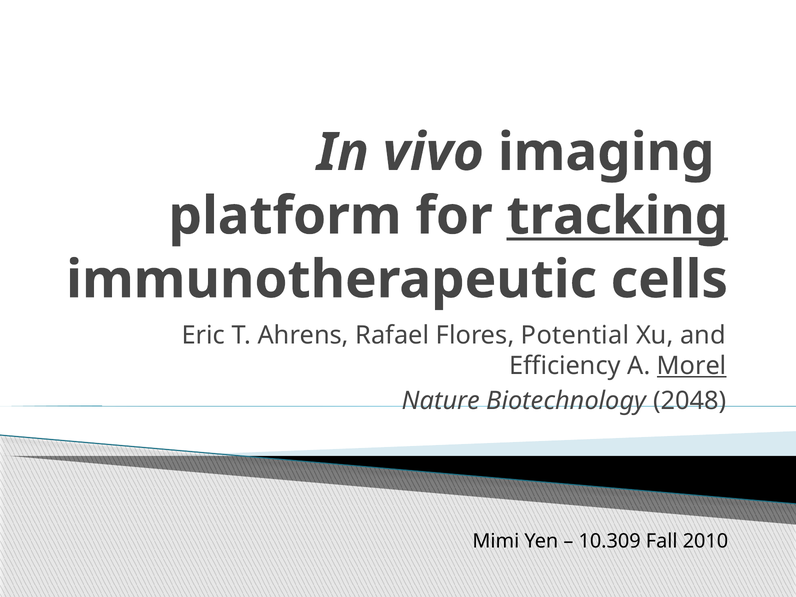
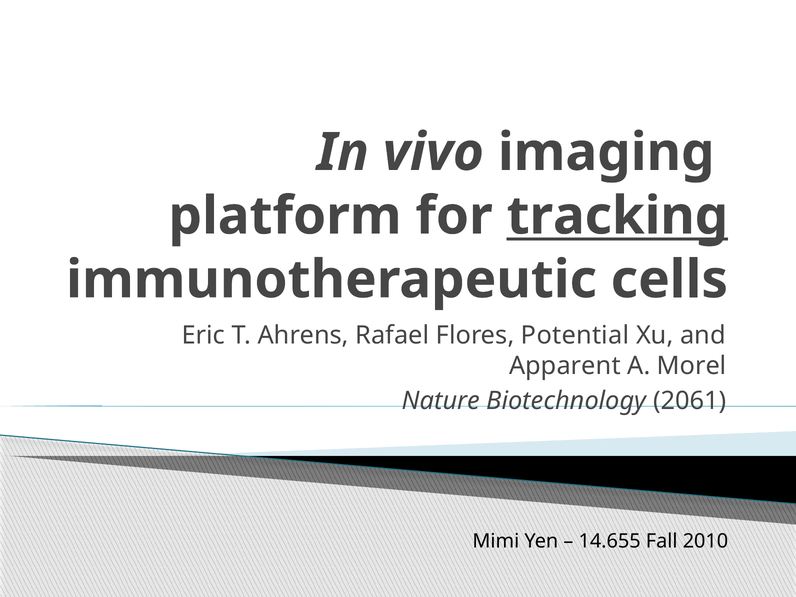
Efficiency: Efficiency -> Apparent (565, 366)
Morel underline: present -> none (692, 366)
2048: 2048 -> 2061 (690, 401)
10.309: 10.309 -> 14.655 (610, 541)
